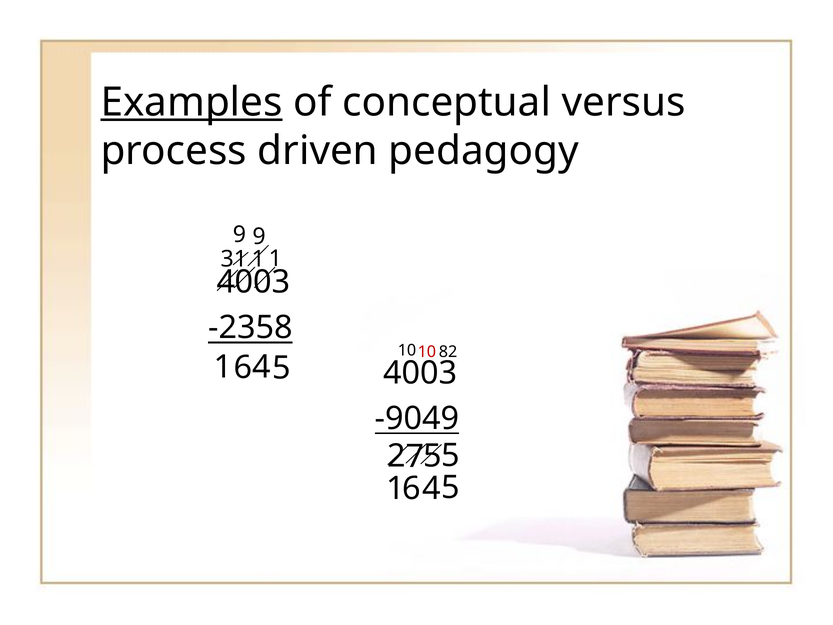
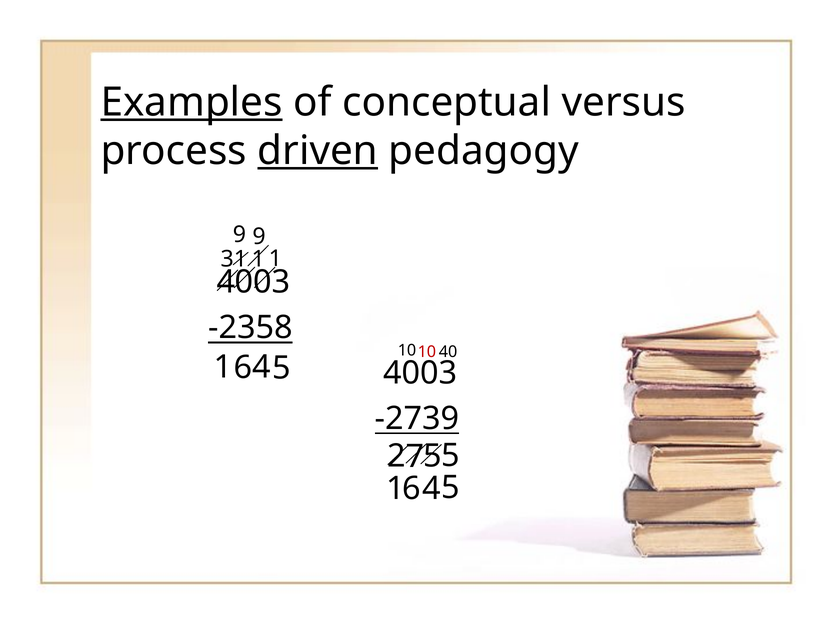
driven underline: none -> present (318, 151)
82: 82 -> 40 (448, 352)
-9049: -9049 -> -2739 (417, 418)
